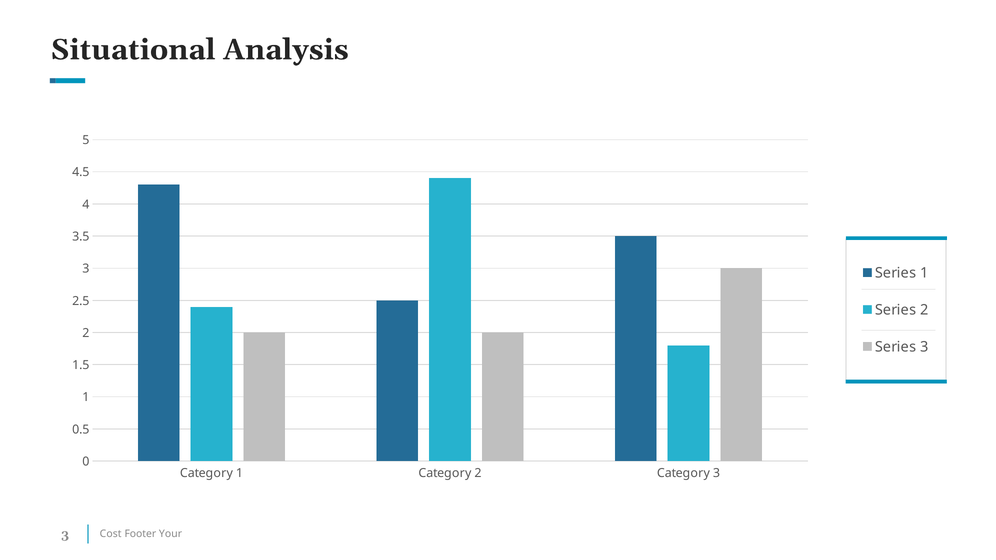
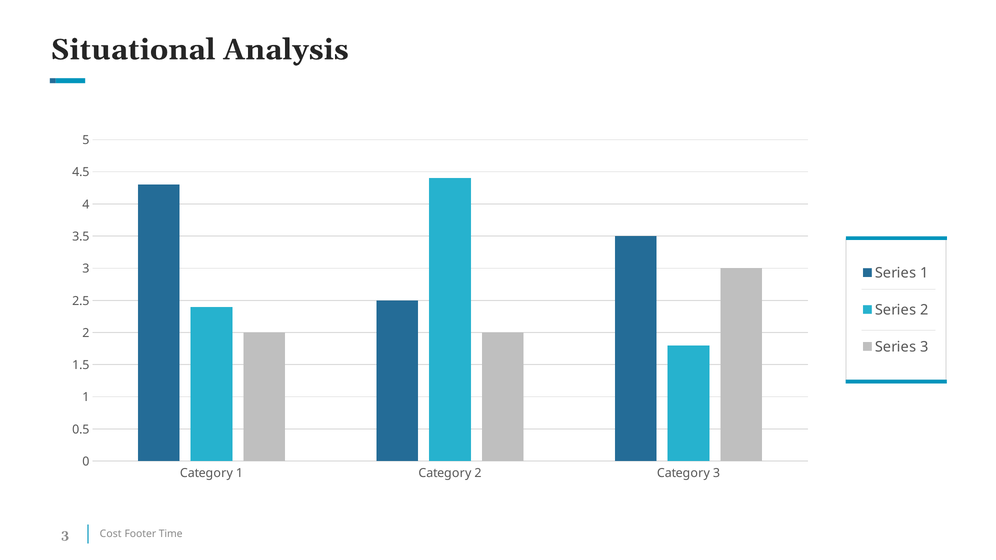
Your: Your -> Time (171, 534)
